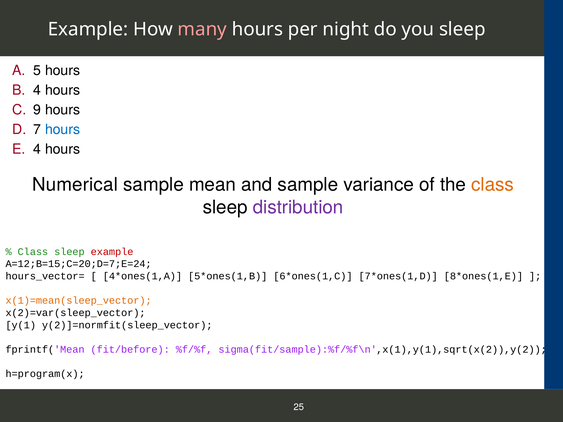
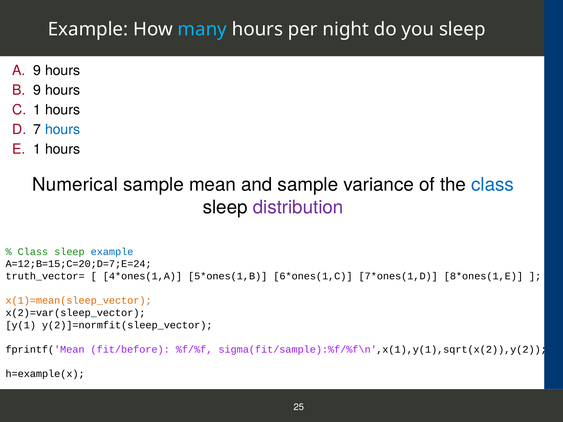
many colour: pink -> light blue (202, 29)
5: 5 -> 9 (37, 70)
4: 4 -> 9 (37, 90)
9: 9 -> 1 (37, 110)
4: 4 -> 1 (37, 149)
class colour: orange -> blue (493, 185)
example colour: red -> blue (112, 252)
hours_vector=: hours_vector= -> truth_vector= (45, 276)
h=program(x: h=program(x -> h=example(x (45, 374)
